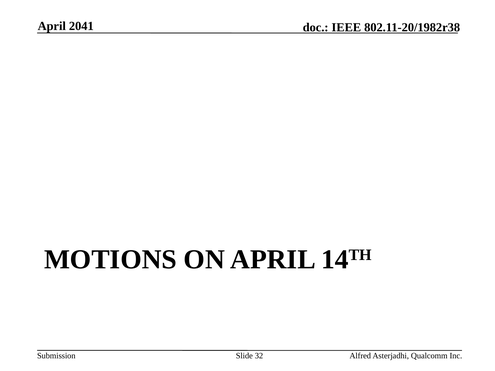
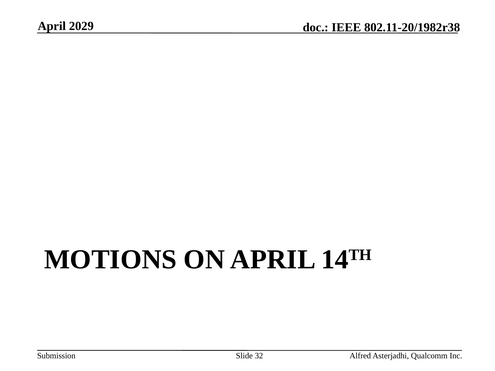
2041: 2041 -> 2029 (81, 26)
